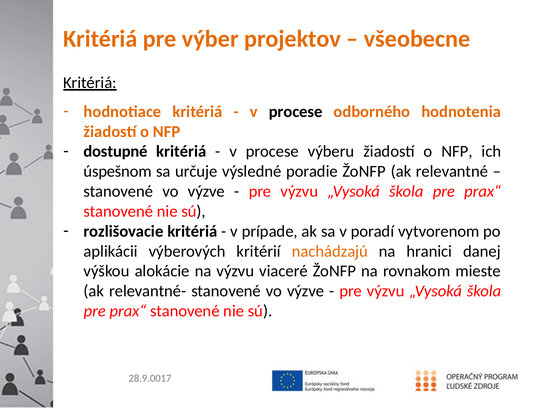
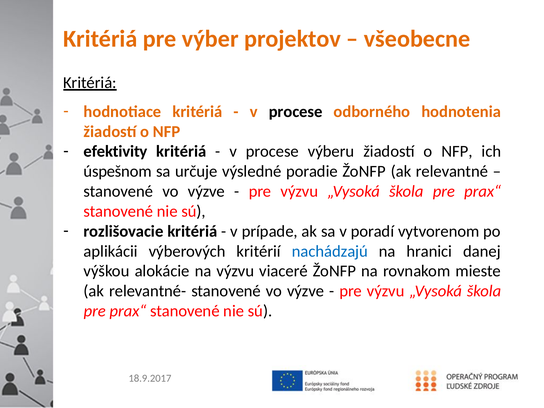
dostupné: dostupné -> efektivity (116, 152)
nachádzajú colour: orange -> blue (330, 251)
28.9.0017: 28.9.0017 -> 18.9.2017 (150, 378)
